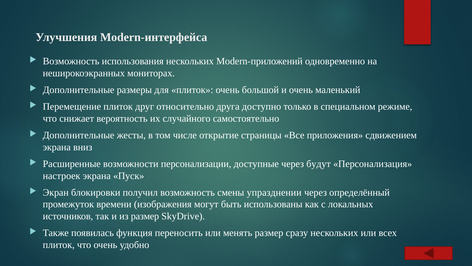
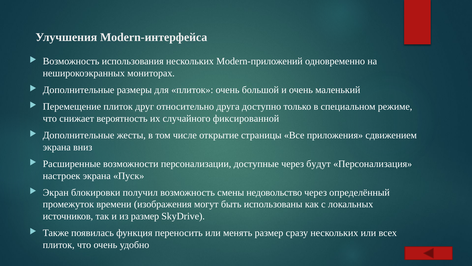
самостоятельно: самостоятельно -> фиксированной (246, 118)
упразднении: упразднении -> недовольство (274, 192)
